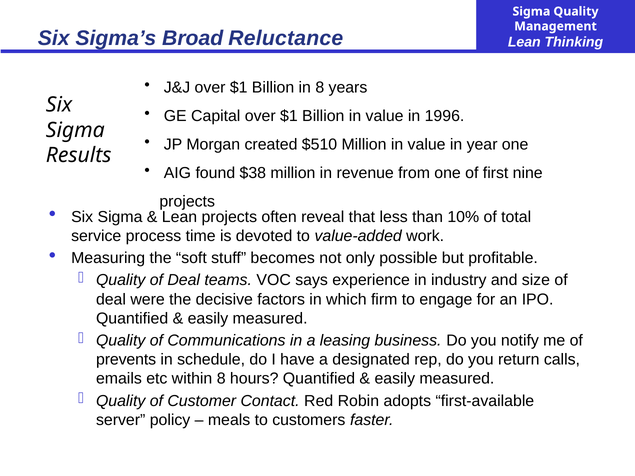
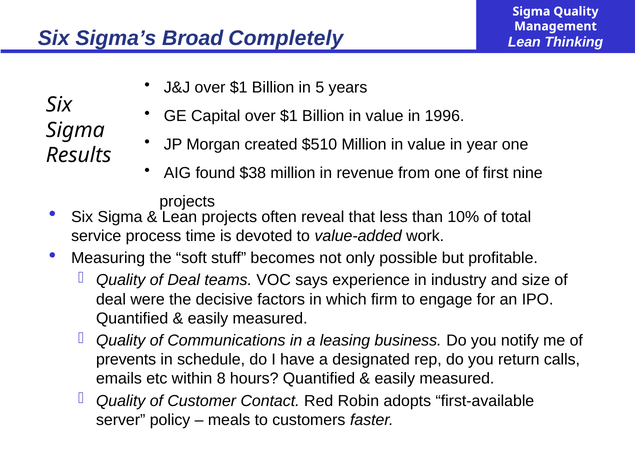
Reluctance: Reluctance -> Completely (286, 38)
in 8: 8 -> 5 (320, 87)
